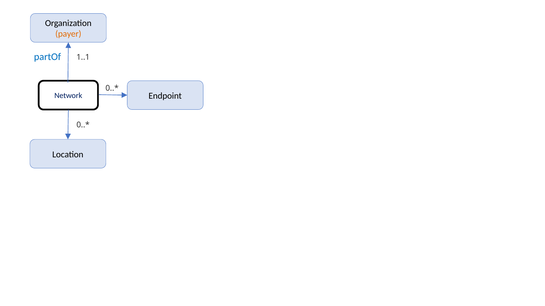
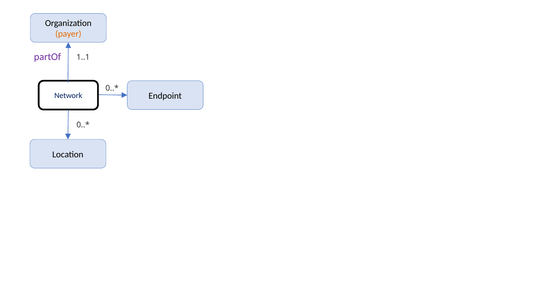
partOf colour: blue -> purple (47, 57)
